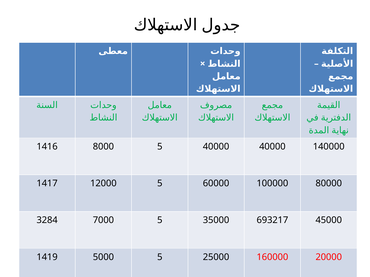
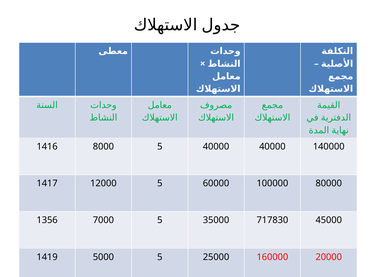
3284: 3284 -> 1356 (47, 221)
693217: 693217 -> 717830 (272, 221)
